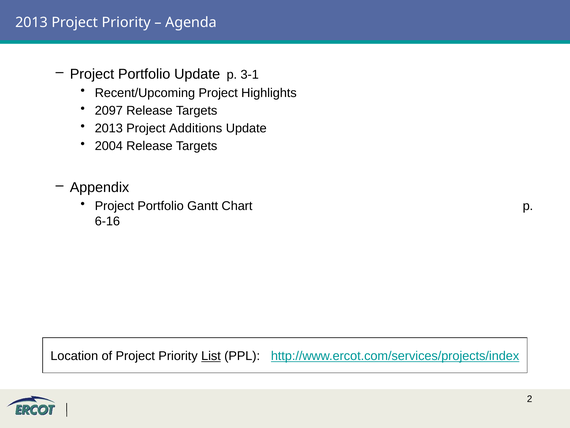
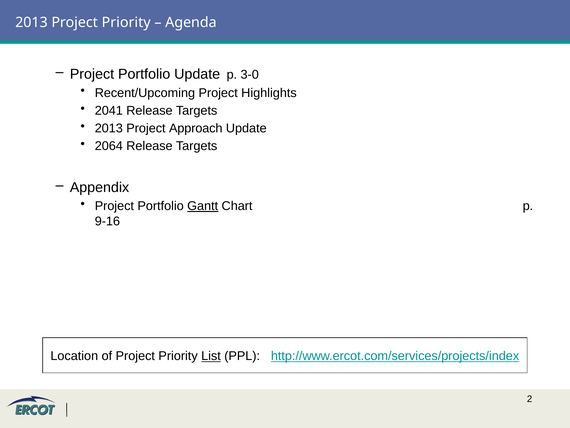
3-1: 3-1 -> 3-0 (250, 75)
2097: 2097 -> 2041 (109, 110)
Additions: Additions -> Approach (196, 128)
2004: 2004 -> 2064 (109, 146)
Gantt underline: none -> present (203, 206)
6-16: 6-16 -> 9-16 (107, 221)
